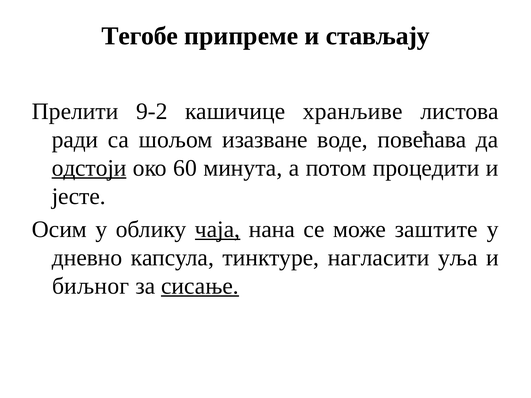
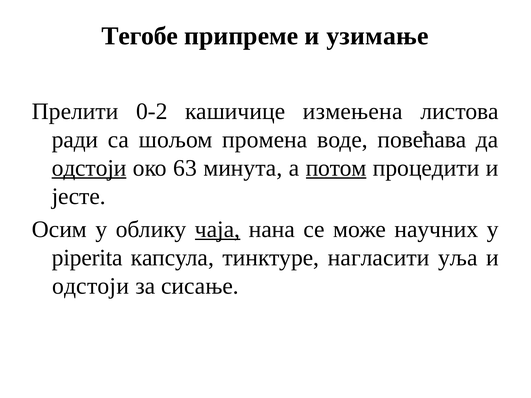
стављају: стављају -> узимање (377, 36)
9-2: 9-2 -> 0-2 (152, 111)
хранљиве: хранљиве -> измењена (353, 111)
изазване: изазване -> промена (265, 140)
60: 60 -> 63 (185, 168)
потом underline: none -> present (336, 168)
заштите: заштите -> научних (436, 229)
дневно: дневно -> piperita (87, 258)
биљног: биљног -> одстоји (91, 286)
сисање underline: present -> none (200, 286)
